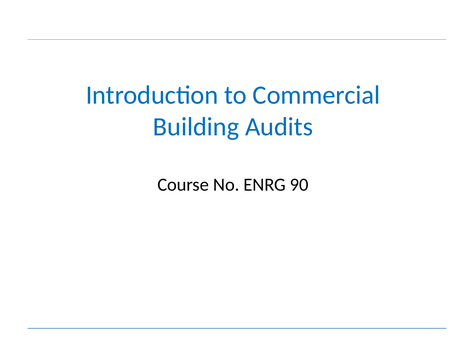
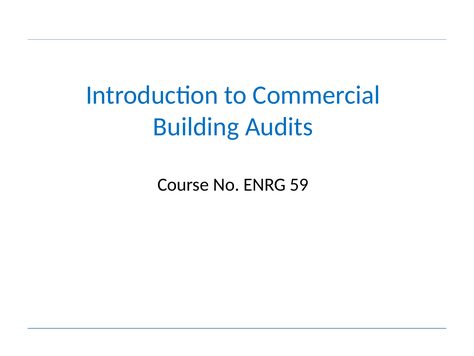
90: 90 -> 59 (299, 185)
